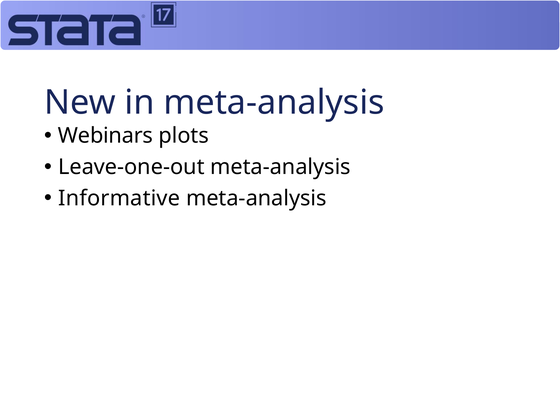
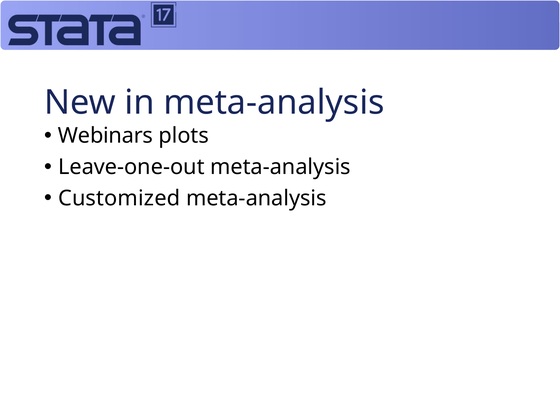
Informative: Informative -> Customized (119, 198)
